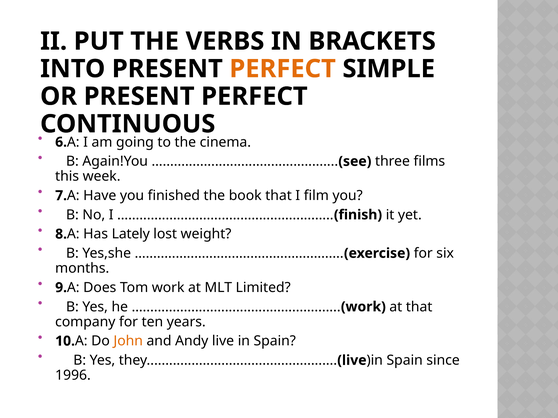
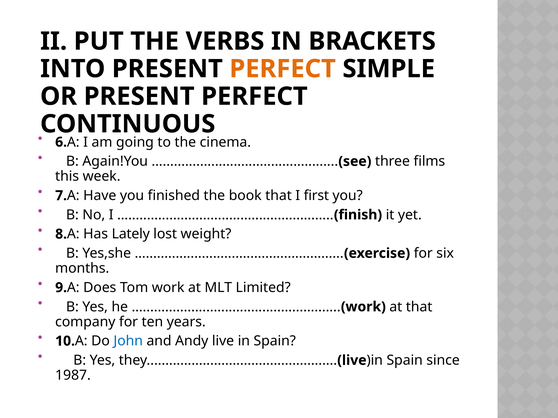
film: film -> first (316, 196)
John colour: orange -> blue (128, 341)
1996: 1996 -> 1987 (73, 376)
